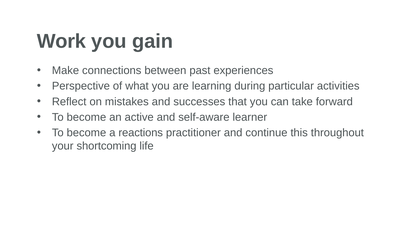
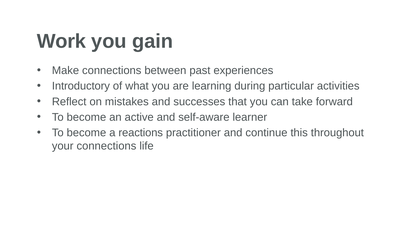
Perspective: Perspective -> Introductory (81, 86)
your shortcoming: shortcoming -> connections (106, 146)
